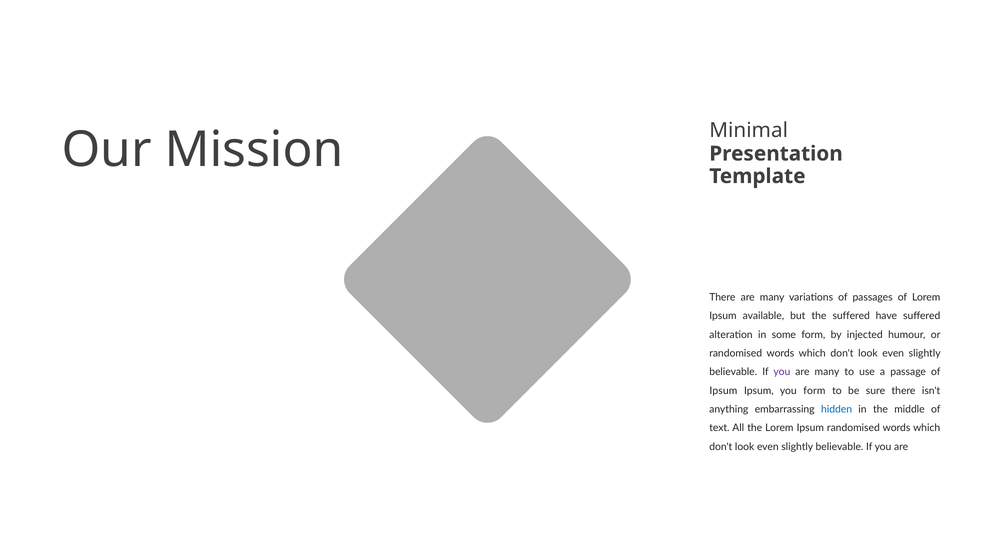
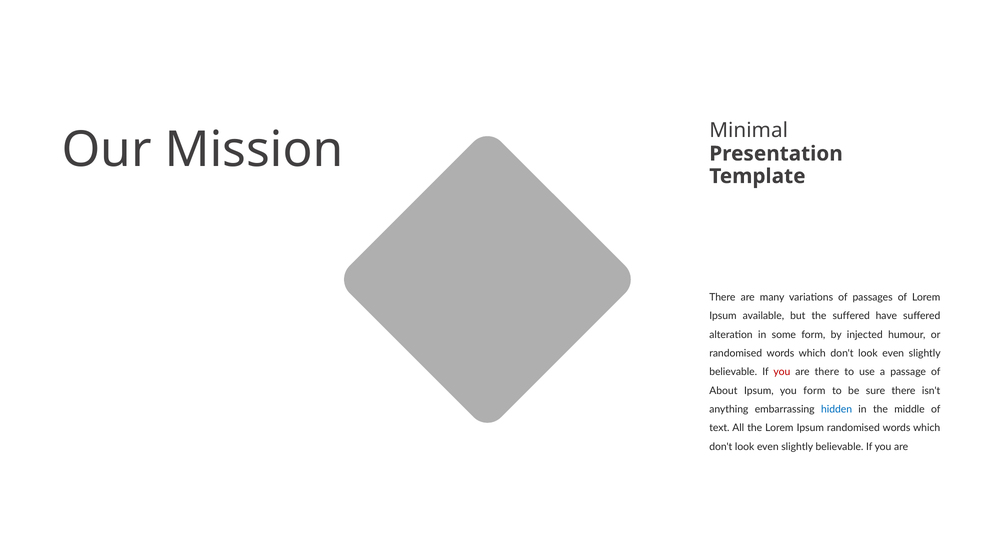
you colour: purple -> red (782, 372)
many: many -> there (827, 372)
Ipsum: Ipsum -> About (723, 391)
